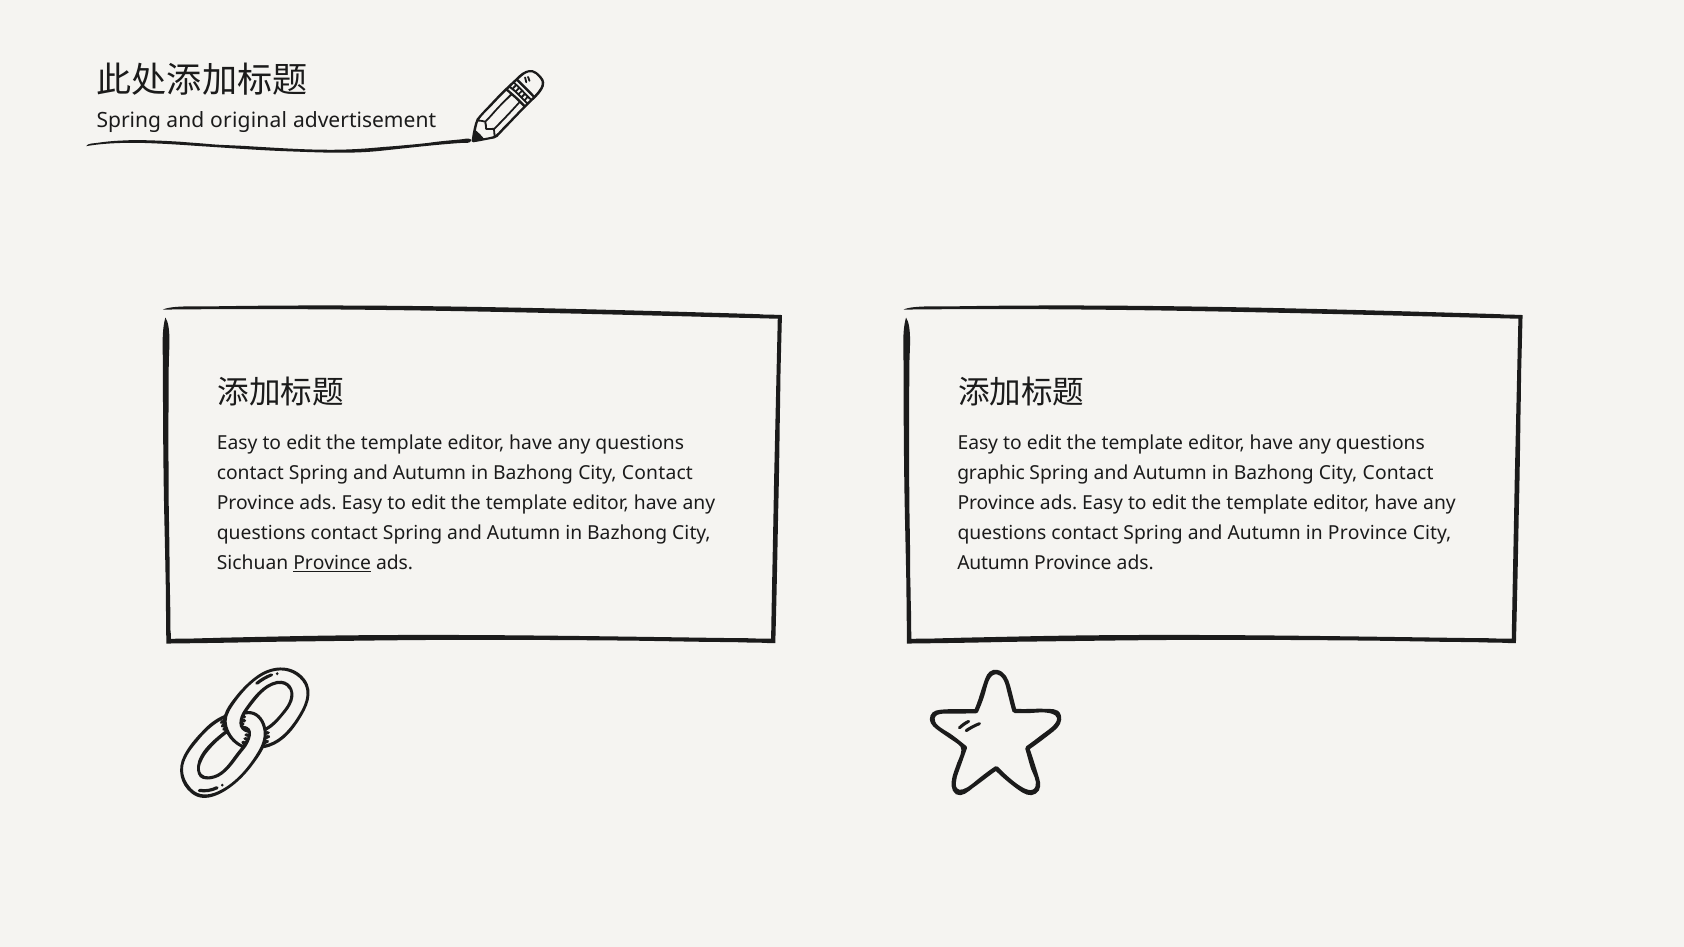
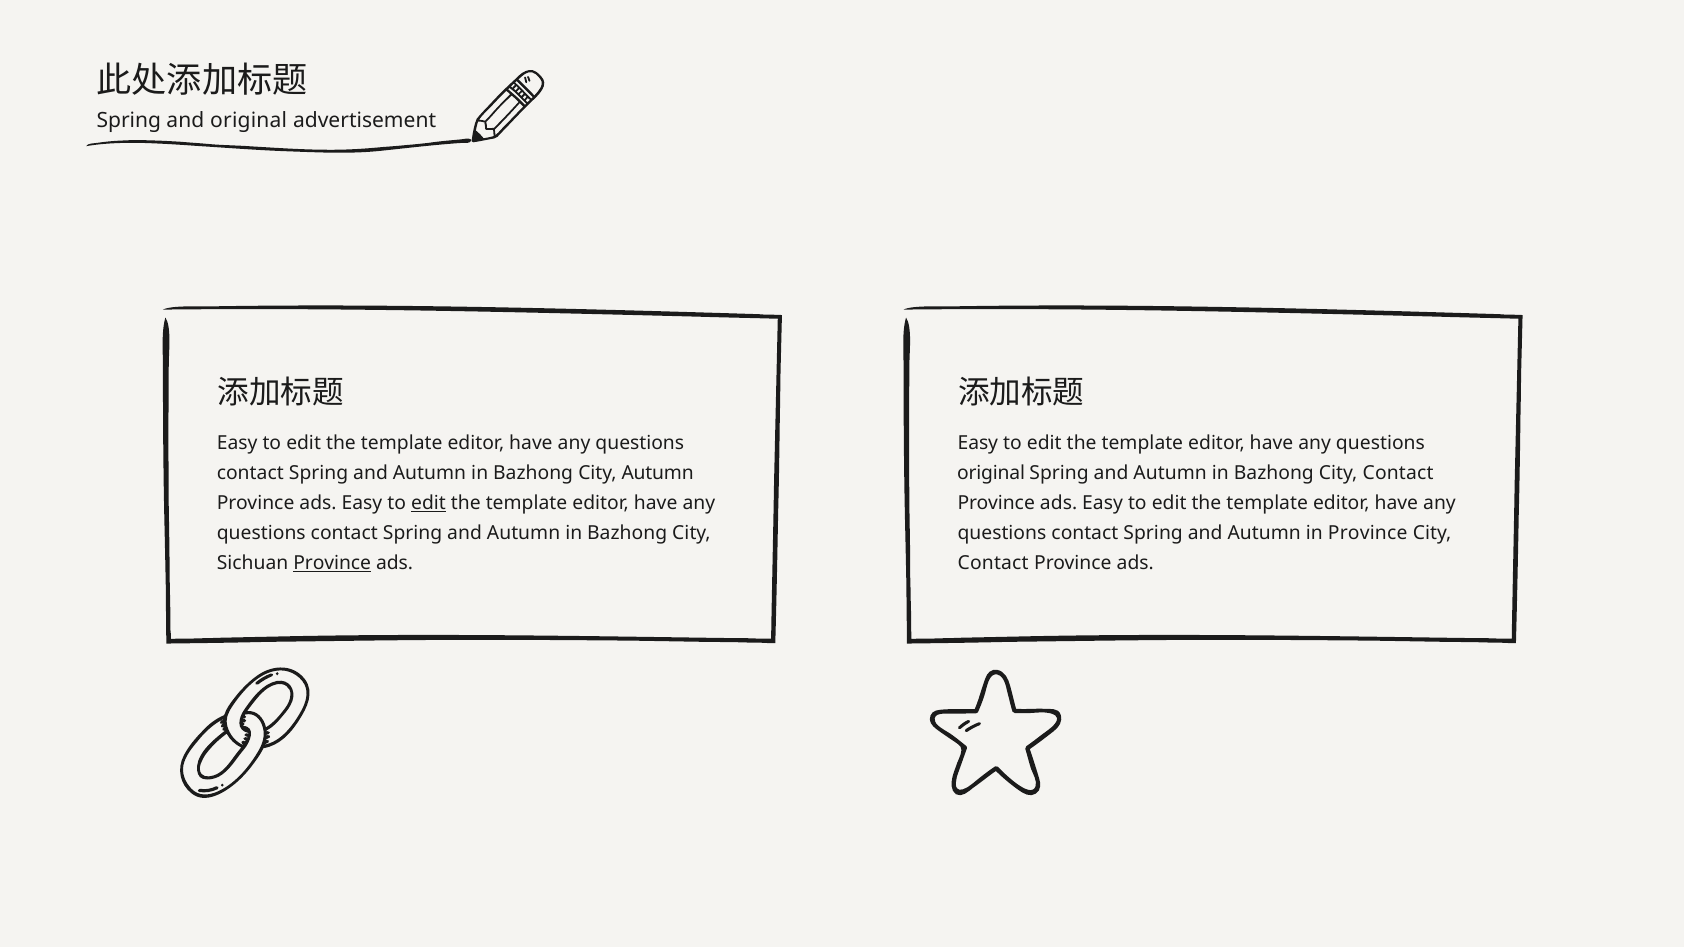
Contact: Contact -> Autumn (658, 473)
graphic: graphic -> original (991, 473)
edit underline: none -> present (429, 503)
Autumn: Autumn -> Contact (993, 563)
